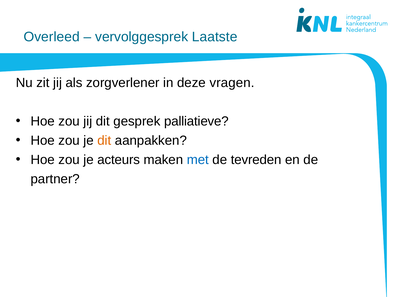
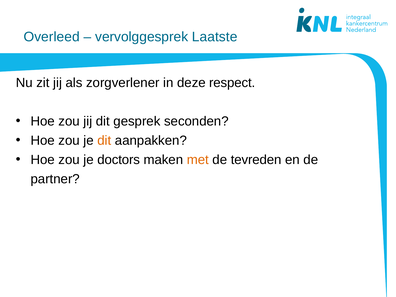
vragen: vragen -> respect (232, 83)
palliatieve: palliatieve -> seconden (196, 121)
acteurs: acteurs -> doctors (119, 160)
met colour: blue -> orange (198, 160)
